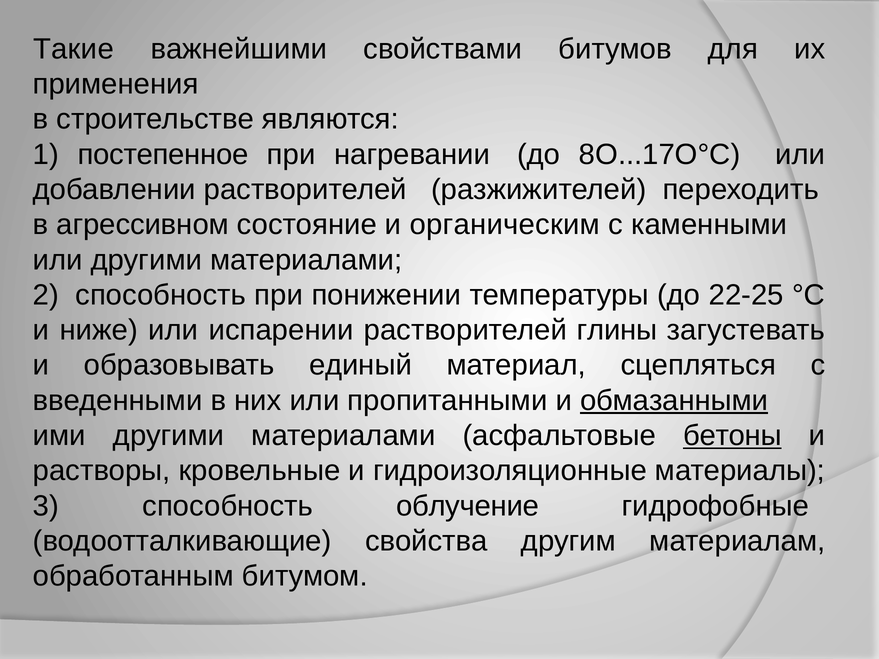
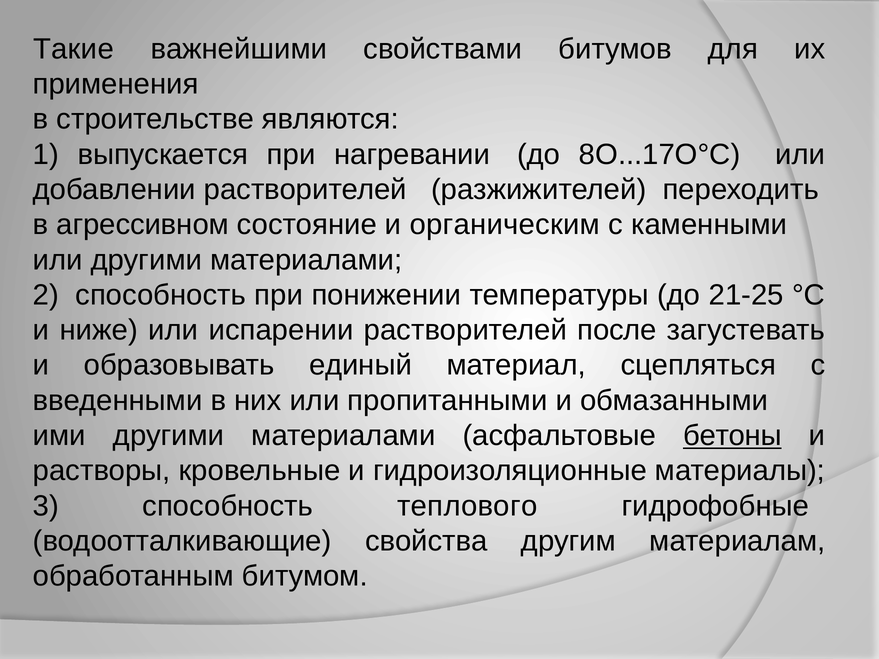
постепенное: постепенное -> выпускается (163, 154)
22-25: 22-25 -> 21-25 (746, 295)
глины: глины -> после (617, 330)
обмазанными underline: present -> none (674, 401)
облучение: облучение -> теплового (467, 506)
